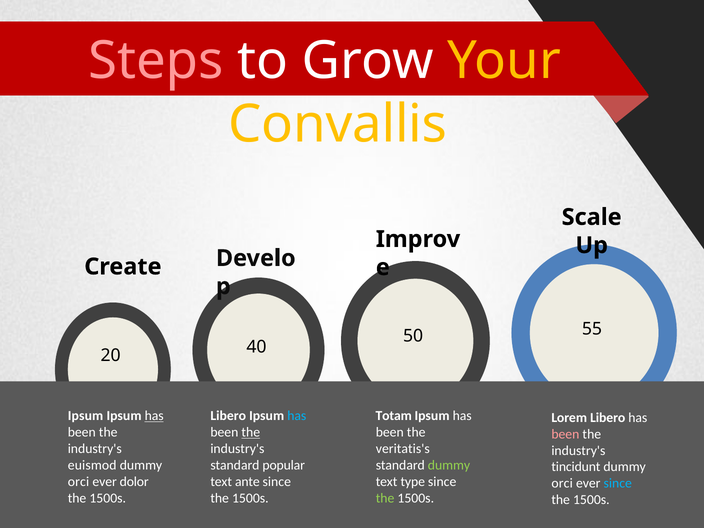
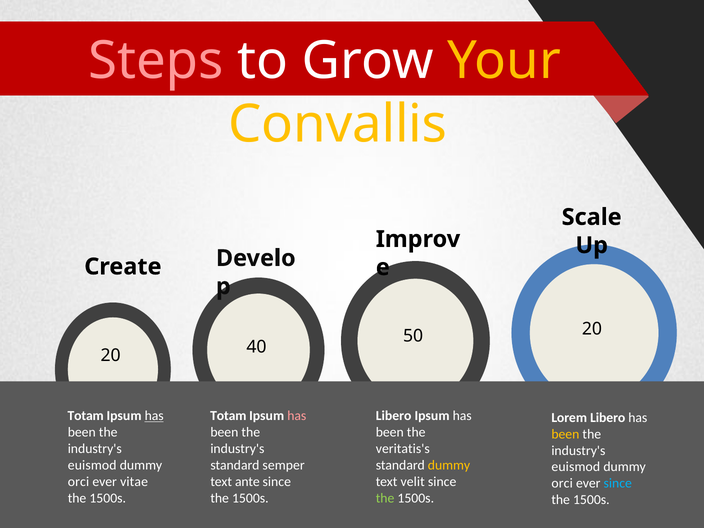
50 55: 55 -> 20 (592, 329)
Ipsum: Ipsum -> Totam (86, 416)
Libero: Libero -> Totam (228, 416)
has colour: light blue -> pink (297, 416)
Totam: Totam -> Libero (394, 416)
the underline: present -> none (251, 432)
been colour: pink -> yellow (565, 434)
popular: popular -> semper (284, 465)
dummy colour: light green -> yellow (449, 465)
tincidunt: tincidunt -> euismod (576, 467)
dolor: dolor -> vitae (134, 482)
type: type -> velit (413, 482)
